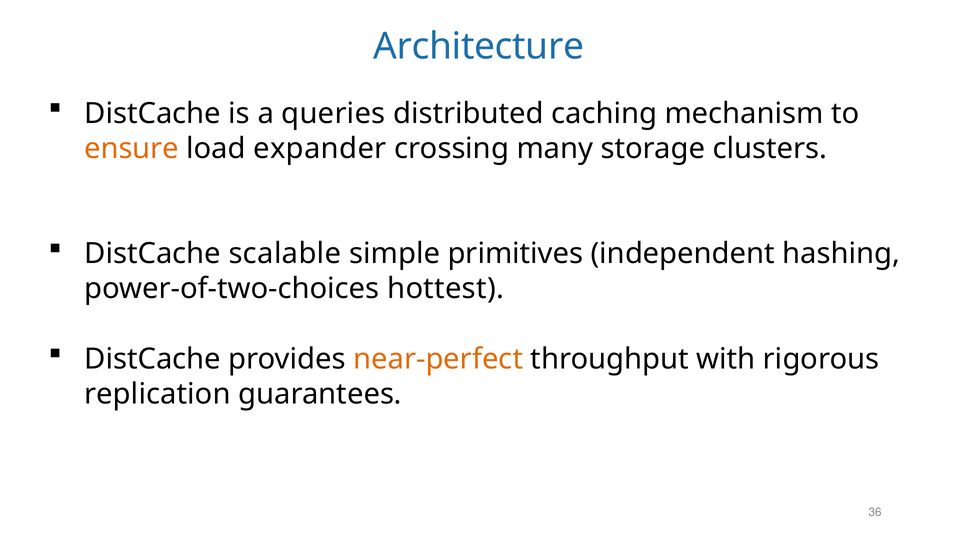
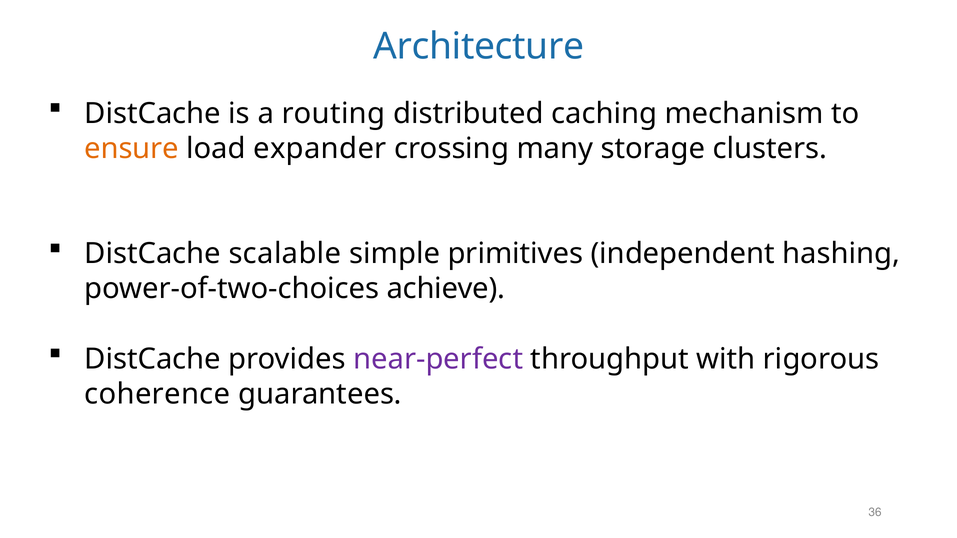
queries: queries -> routing (333, 114)
hottest: hottest -> achieve (446, 289)
near-perfect colour: orange -> purple (438, 359)
replication: replication -> coherence (157, 394)
